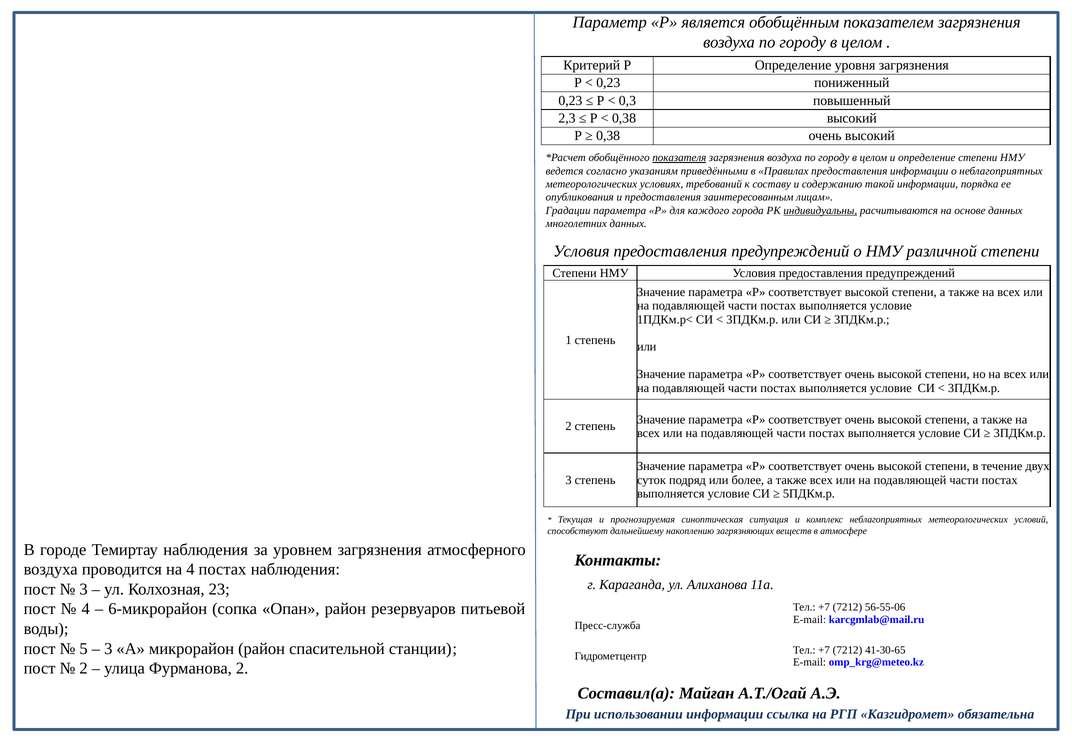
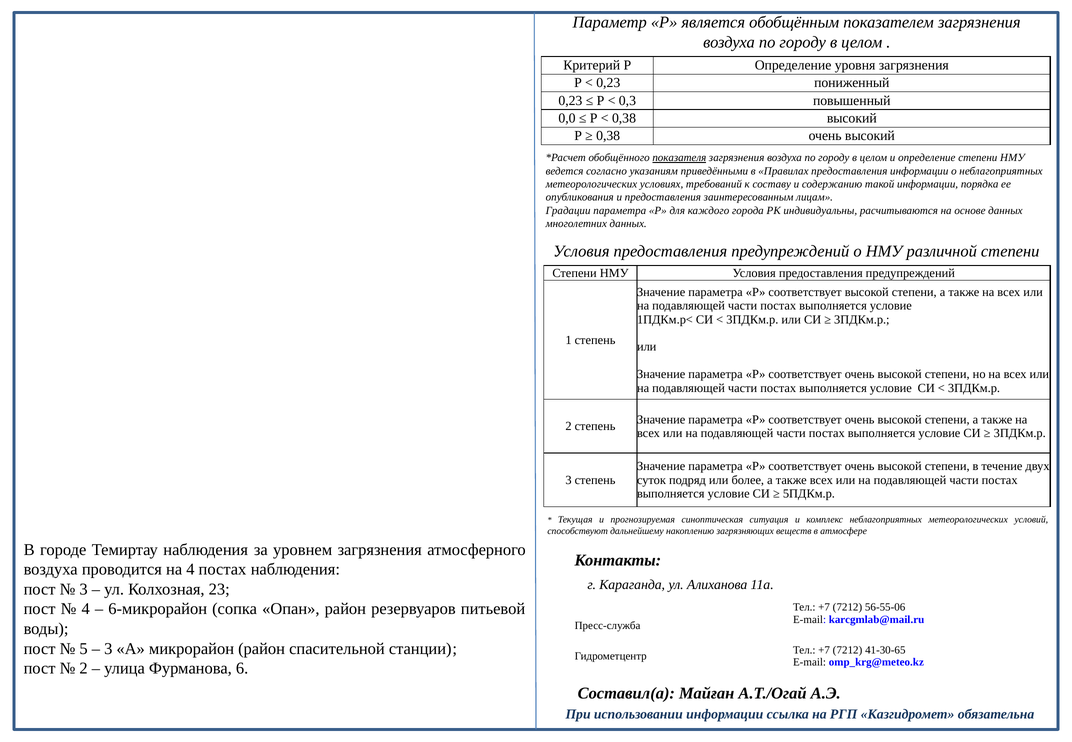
2,3: 2,3 -> 0,0 (567, 118)
индивидуальны underline: present -> none (820, 210)
Фурманова 2: 2 -> 6 (242, 669)
